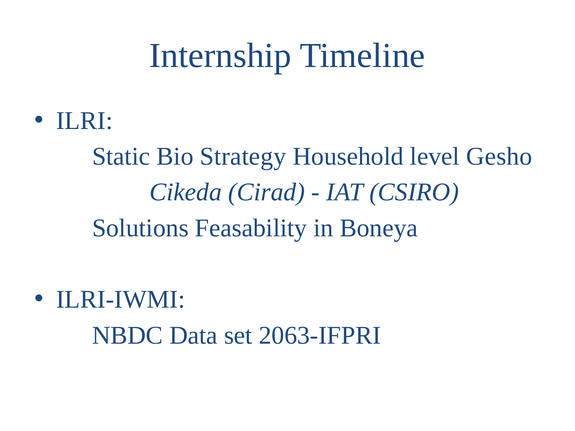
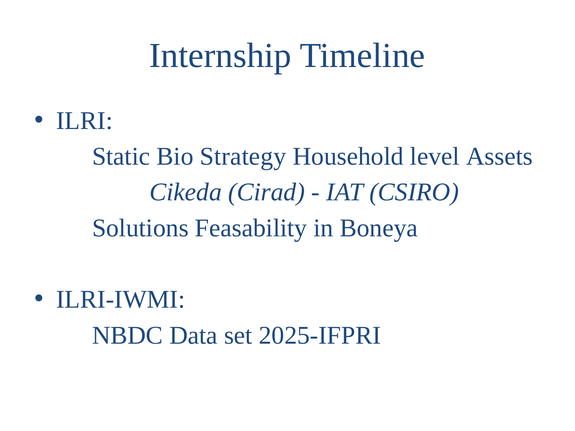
Gesho: Gesho -> Assets (499, 156)
2063-IFPRI: 2063-IFPRI -> 2025-IFPRI (320, 336)
